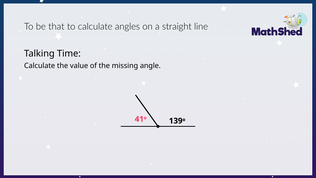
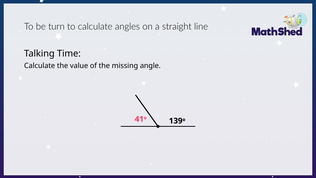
that: that -> turn (56, 27)
